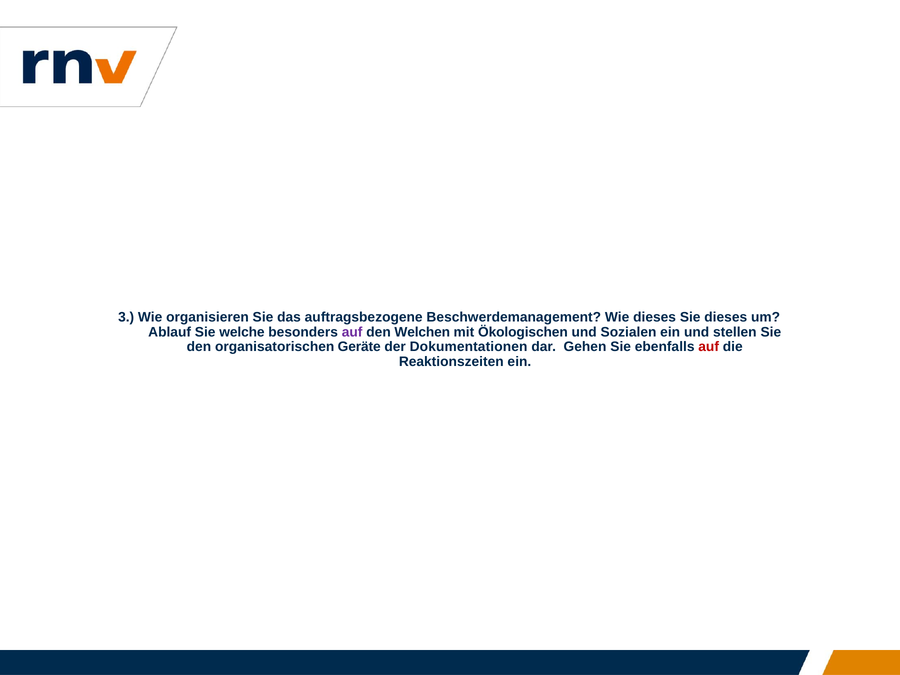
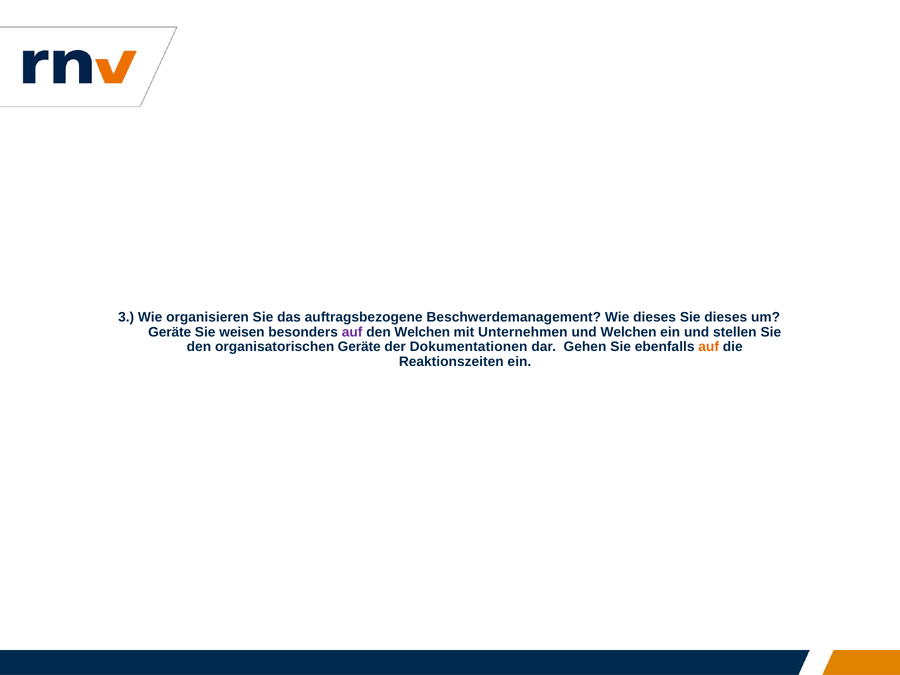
Ablauf: Ablauf -> Geräte (170, 332)
welche: welche -> weisen (242, 332)
Ökologischen: Ökologischen -> Unternehmen (523, 332)
und Sozialen: Sozialen -> Welchen (629, 332)
auf colour: red -> orange (709, 347)
